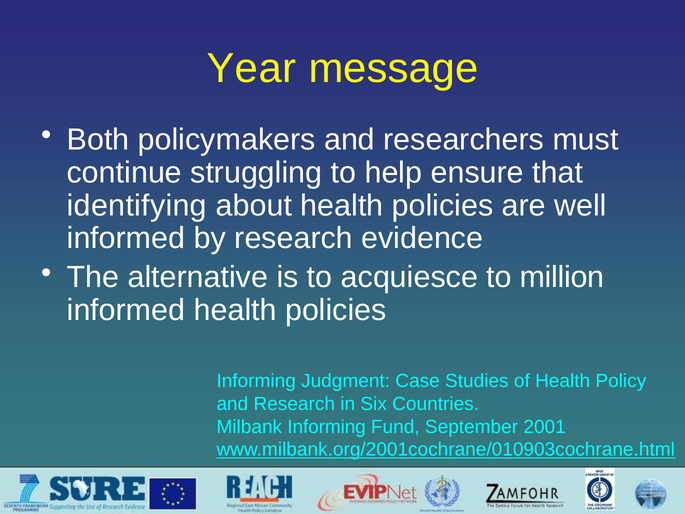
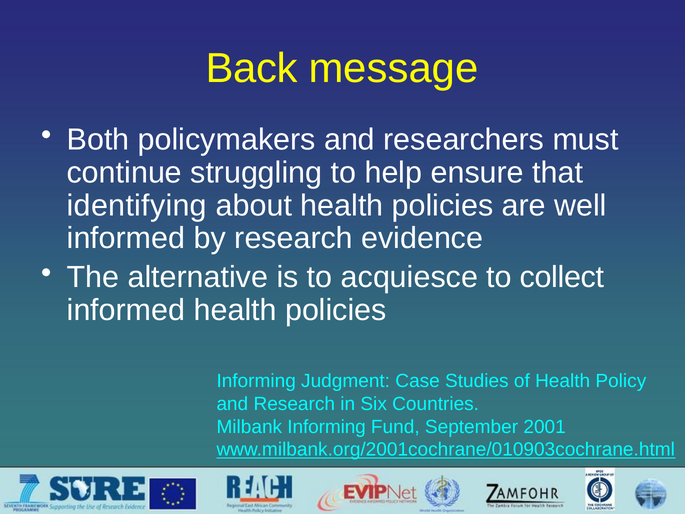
Year: Year -> Back (252, 68)
million: million -> collect (562, 277)
